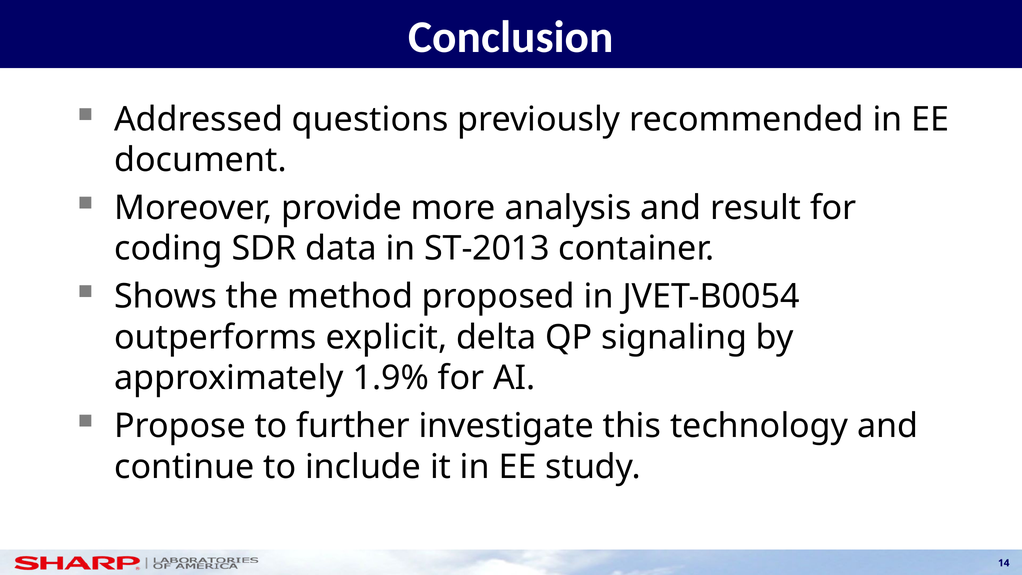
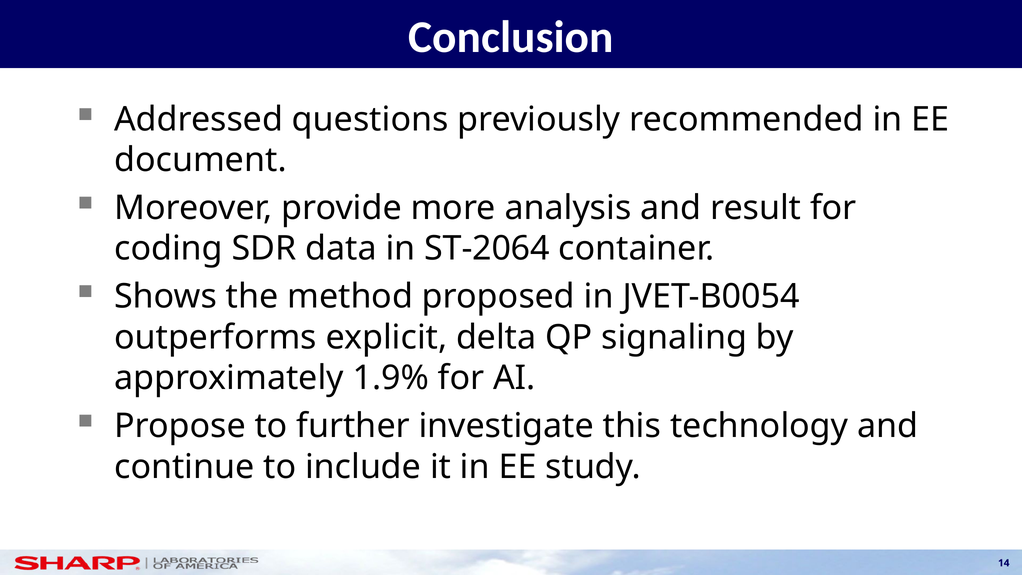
ST-2013: ST-2013 -> ST-2064 (487, 249)
